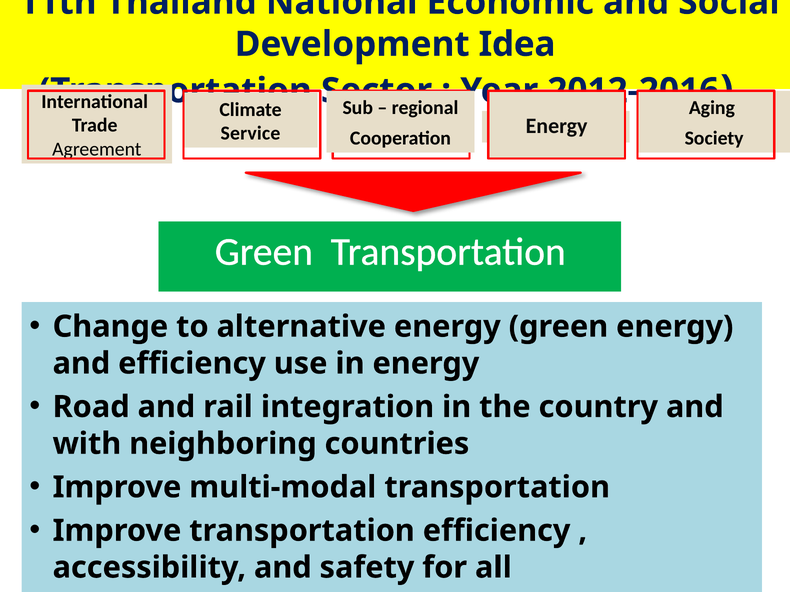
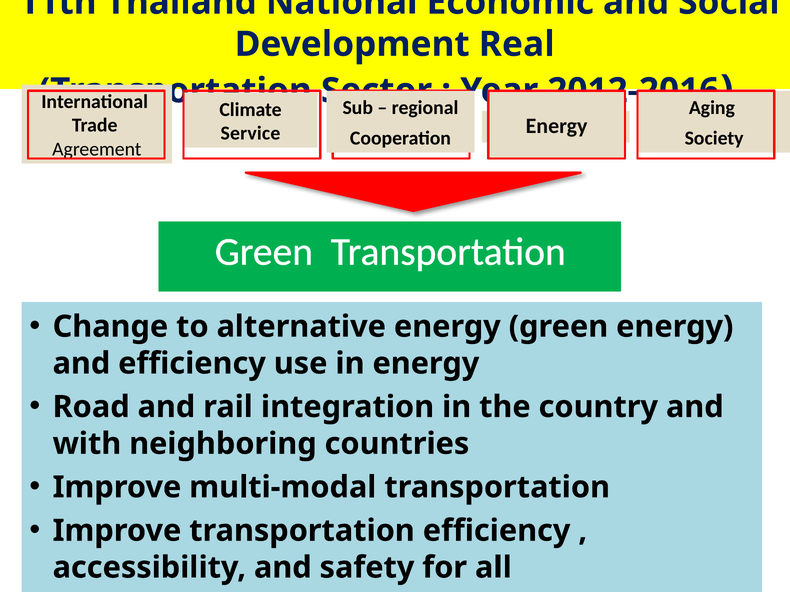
Idea: Idea -> Real (517, 44)
